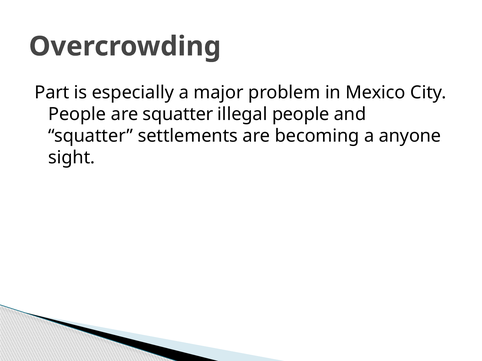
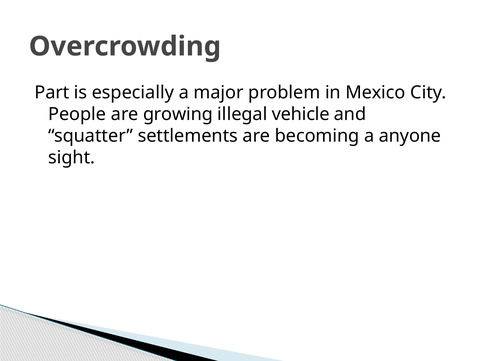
are squatter: squatter -> growing (178, 114)
illegal people: people -> vehicle (301, 114)
